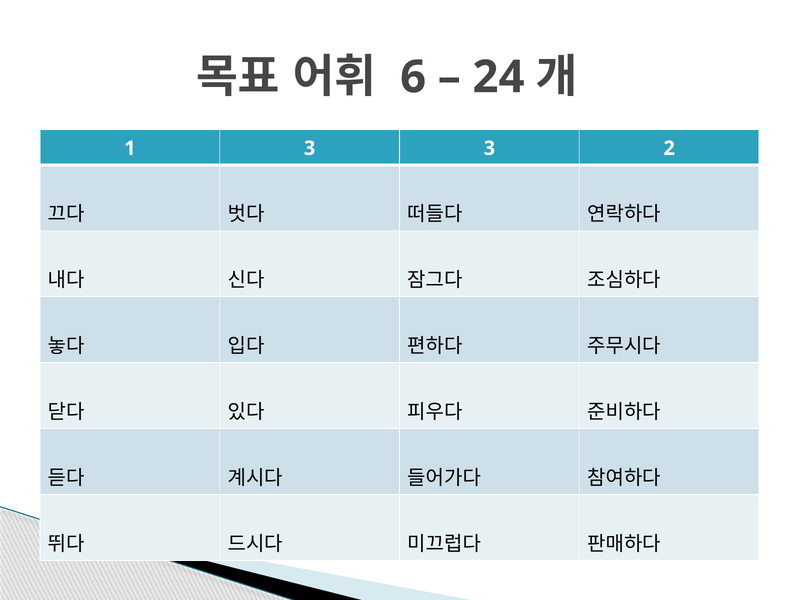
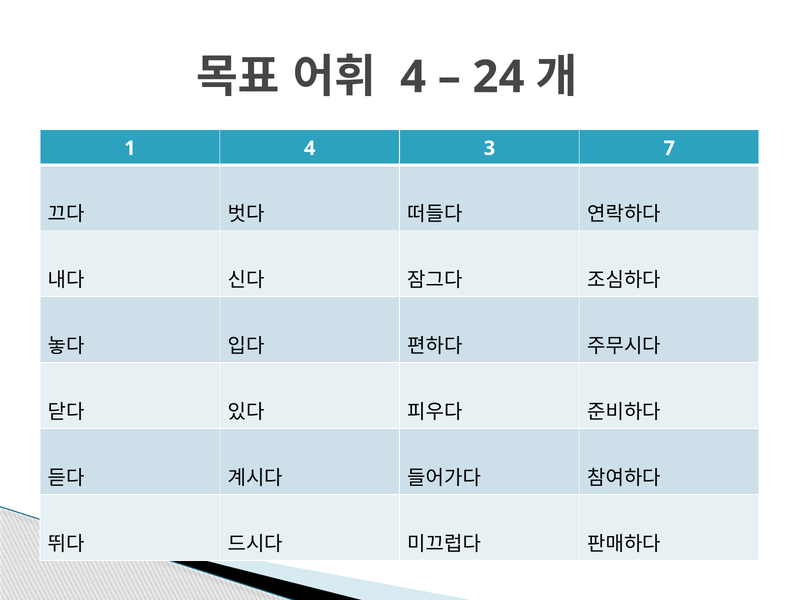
6: 6 -> 4 (413, 77)
1 3: 3 -> 4 (310, 148)
2: 2 -> 7 (669, 148)
